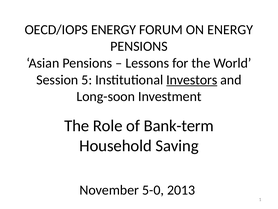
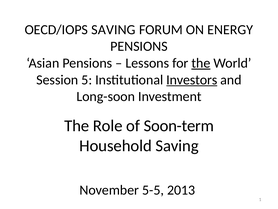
OECD/IOPS ENERGY: ENERGY -> SAVING (113, 30)
the underline: none -> present (201, 63)
Bank-term: Bank-term -> Soon-term (179, 126)
5-0: 5-0 -> 5-5 (153, 190)
